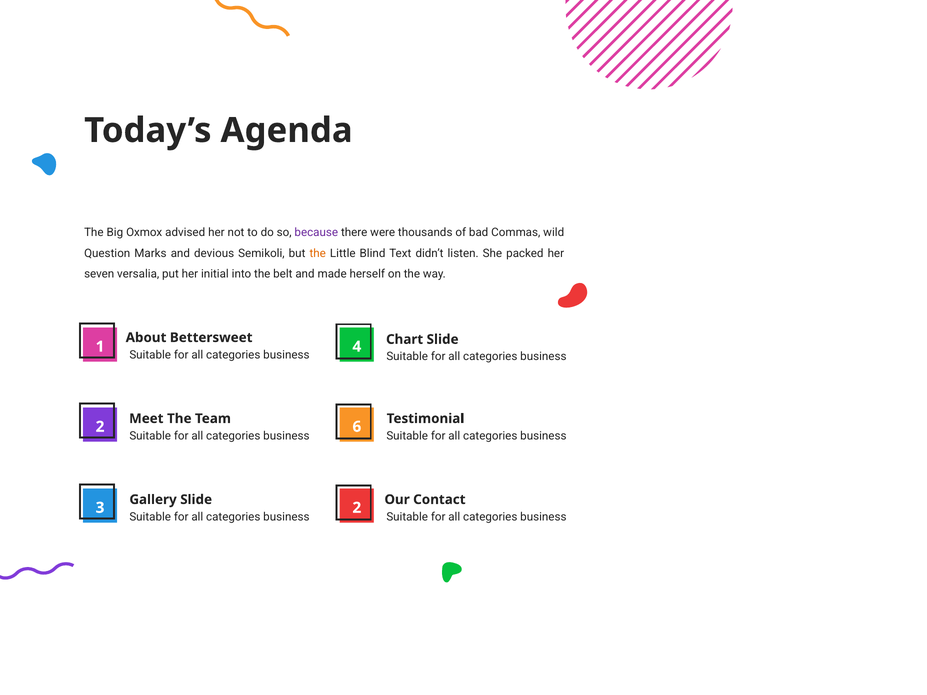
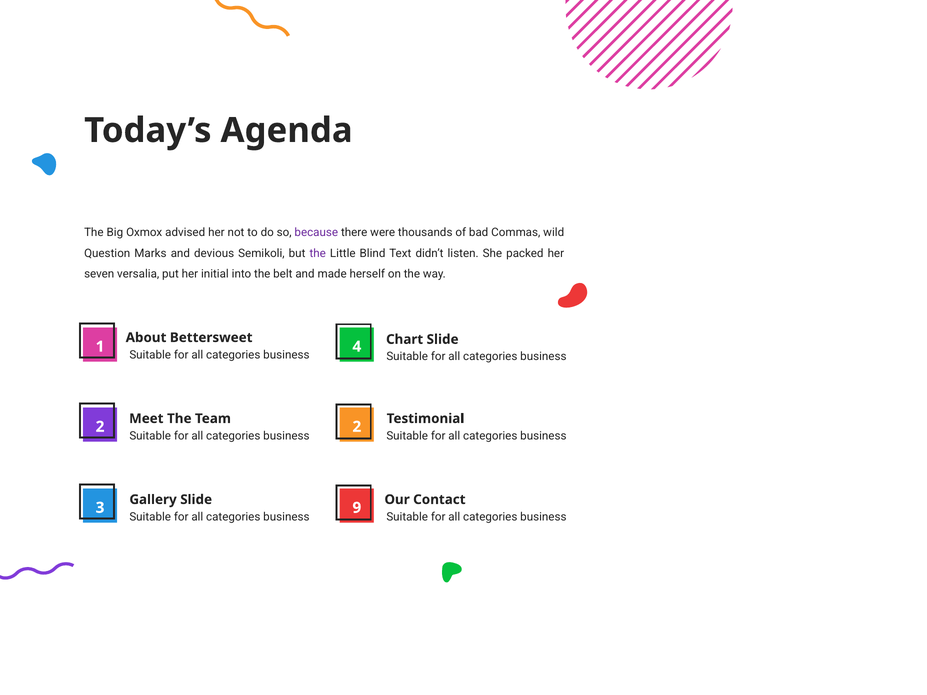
the colour: orange -> purple (318, 253)
2 6: 6 -> 2 (357, 427)
3 2: 2 -> 9 (357, 508)
